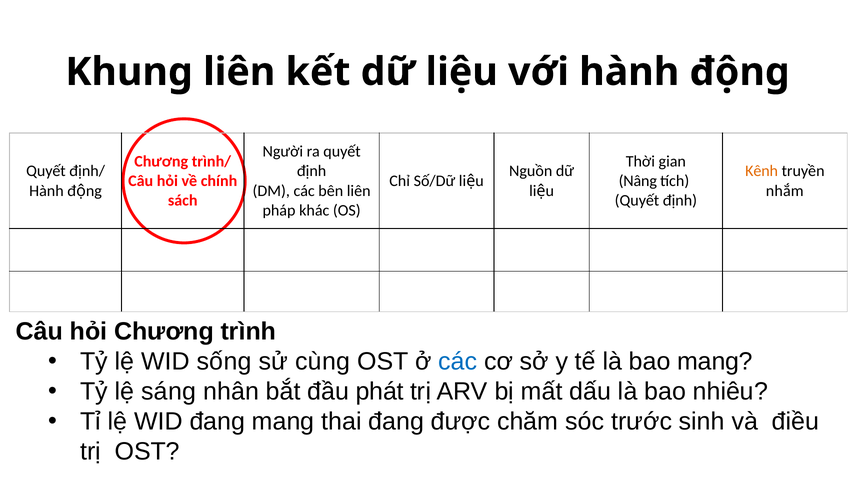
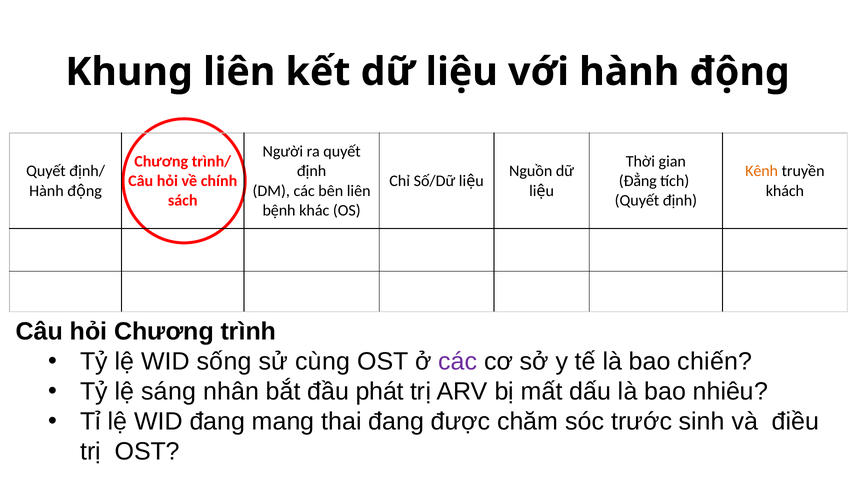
Nâng: Nâng -> Đẳng (638, 181)
nhắm: nhắm -> khách (785, 191)
pháp: pháp -> bệnh (279, 210)
các colour: blue -> purple (458, 362)
bao mang: mang -> chiến (715, 362)
